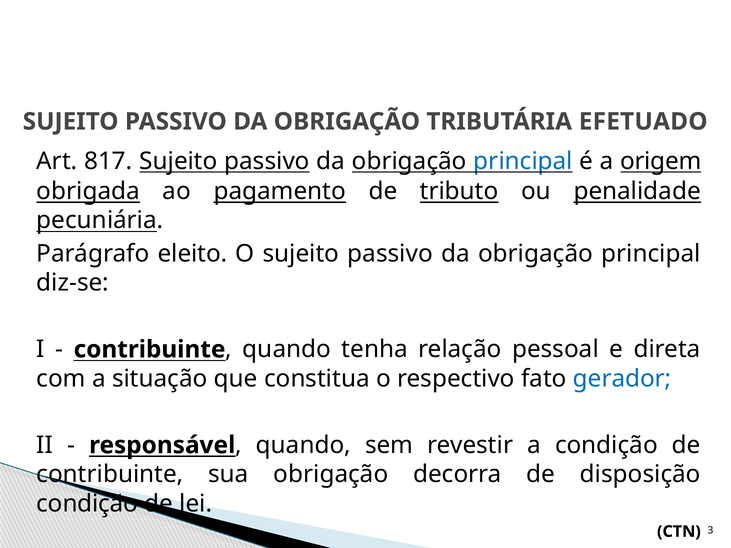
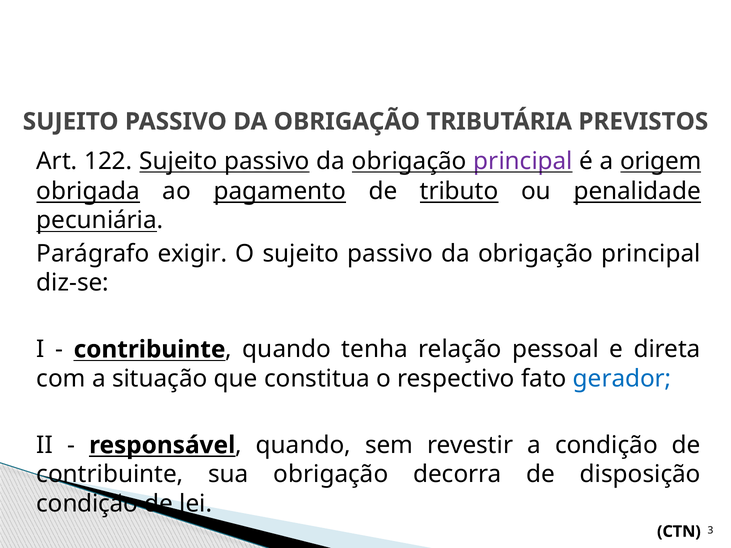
EFETUADO: EFETUADO -> PREVISTOS (643, 122)
817: 817 -> 122 (108, 161)
principal colour: blue -> purple (523, 161)
eleito: eleito -> exigir (193, 254)
